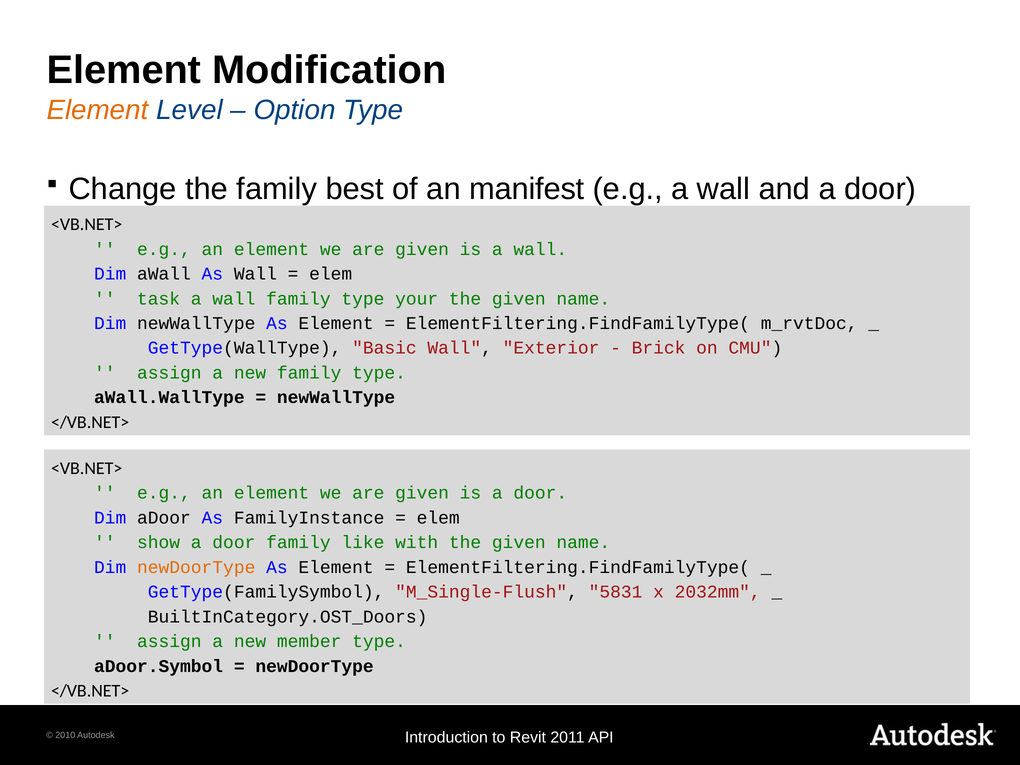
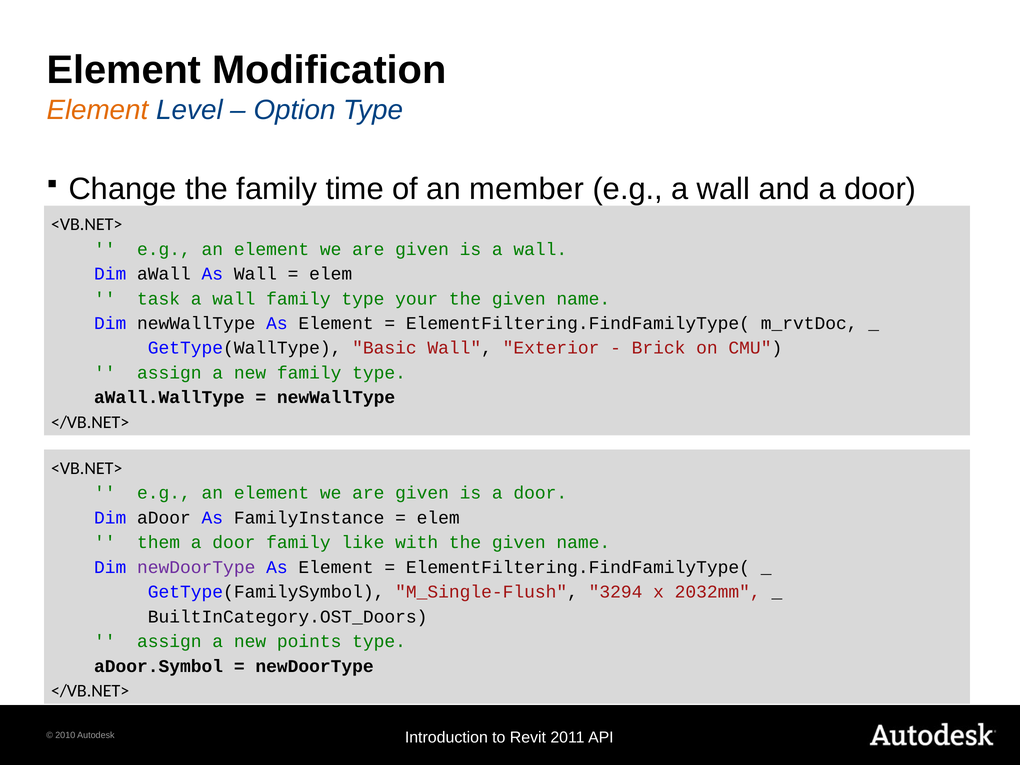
best: best -> time (355, 189)
manifest: manifest -> member (527, 189)
show: show -> them (159, 542)
newDoorType colour: orange -> purple (196, 567)
5831: 5831 -> 3294 (616, 592)
member: member -> points (309, 641)
